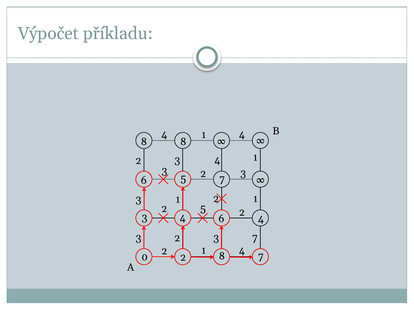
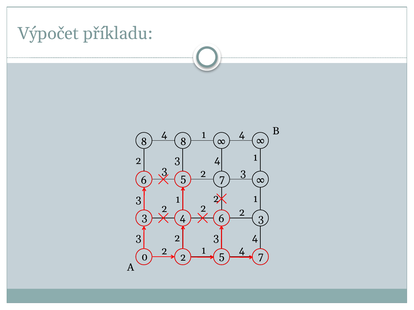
5: 5 -> 2 (203, 209)
4: 4 -> 3 (261, 219)
7: 7 -> 4 (255, 238)
2 8: 8 -> 5 (222, 256)
